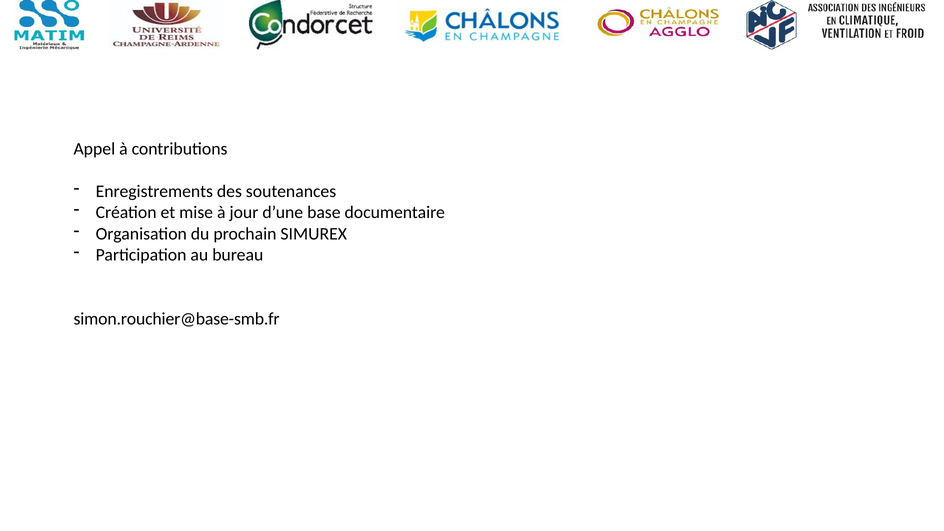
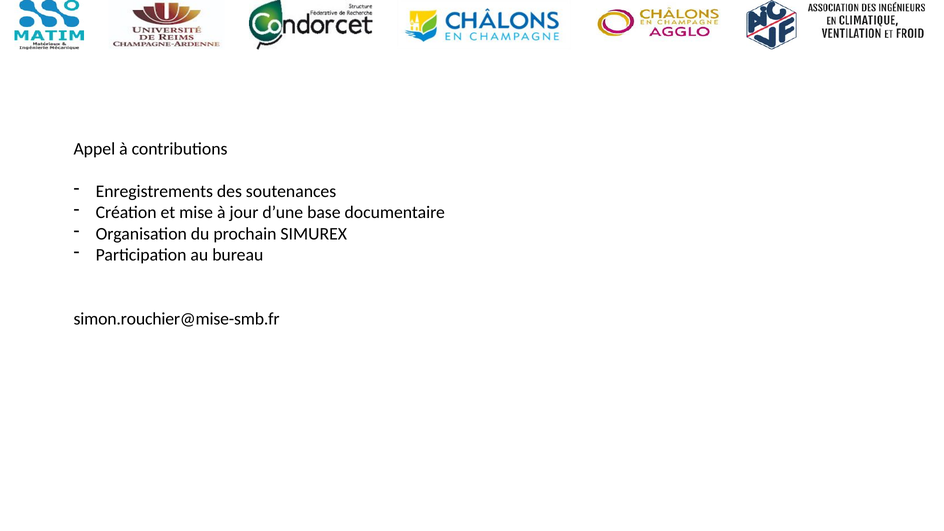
simon.rouchier@base-smb.fr: simon.rouchier@base-smb.fr -> simon.rouchier@mise-smb.fr (177, 319)
